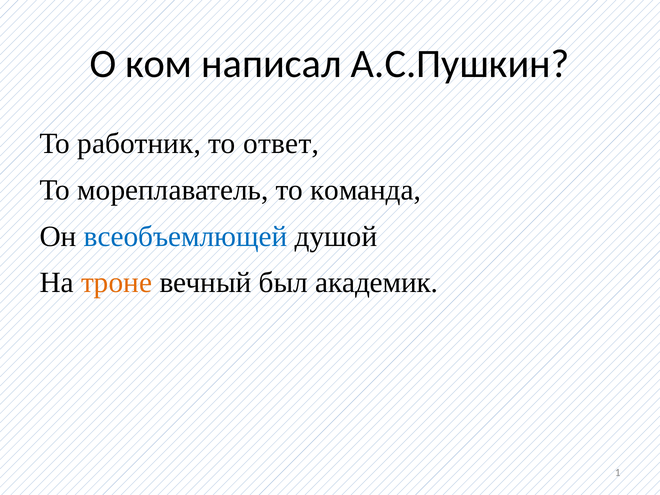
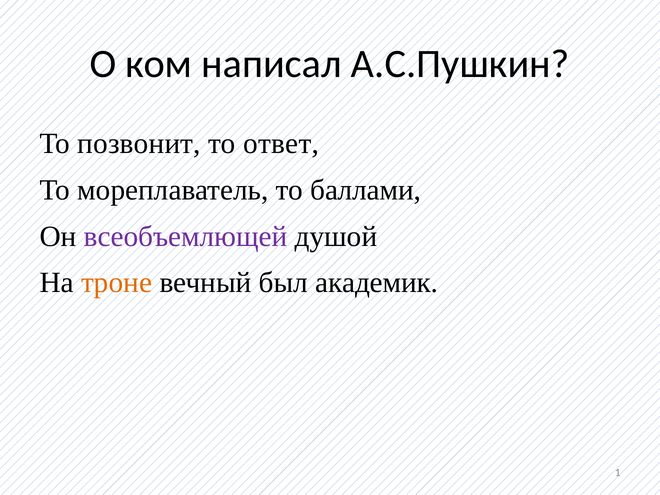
работник: работник -> позвонит (139, 144)
команда: команда -> баллами (366, 190)
всеобъемлющей colour: blue -> purple (186, 236)
